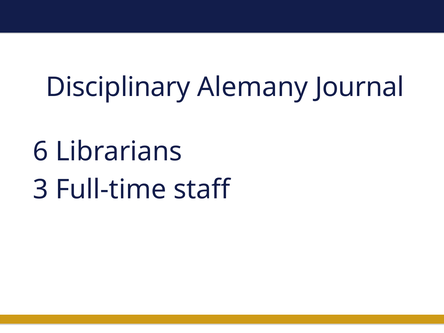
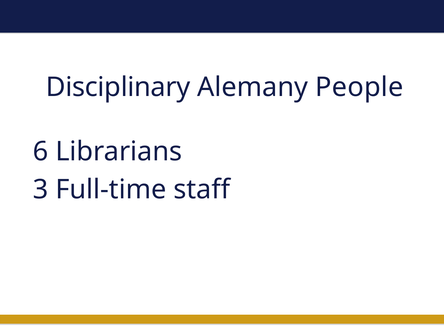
Journal: Journal -> People (359, 87)
